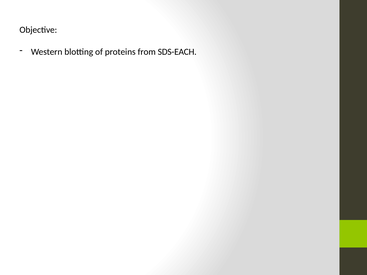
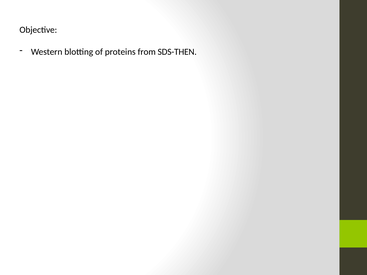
SDS-EACH: SDS-EACH -> SDS-THEN (177, 52)
